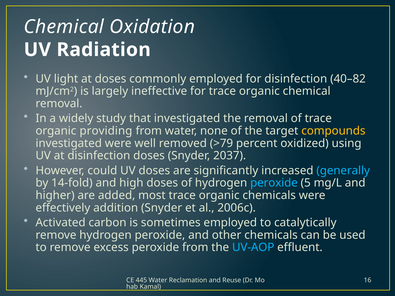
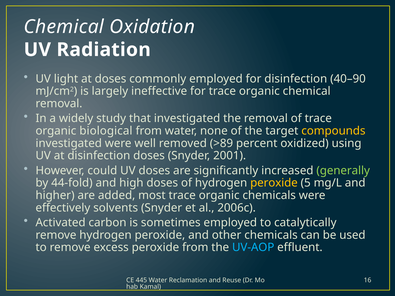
40–82: 40–82 -> 40–90 (348, 79)
providing: providing -> biological (106, 131)
>79: >79 -> >89 (221, 143)
2037: 2037 -> 2001 (230, 156)
generally colour: light blue -> light green (343, 171)
14-fold: 14-fold -> 44-fold (72, 183)
peroxide colour: light blue -> yellow (274, 183)
addition: addition -> solvents (116, 208)
